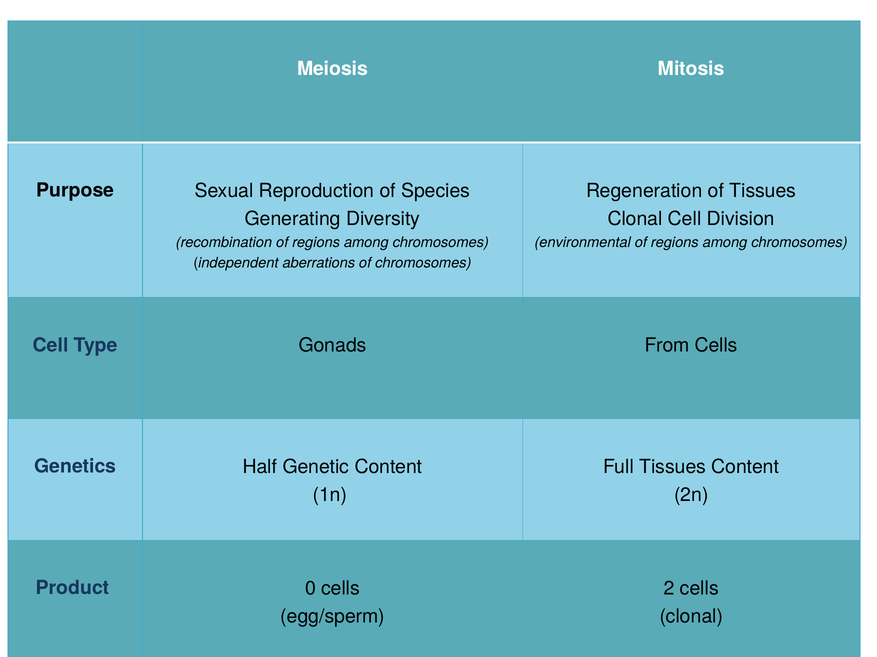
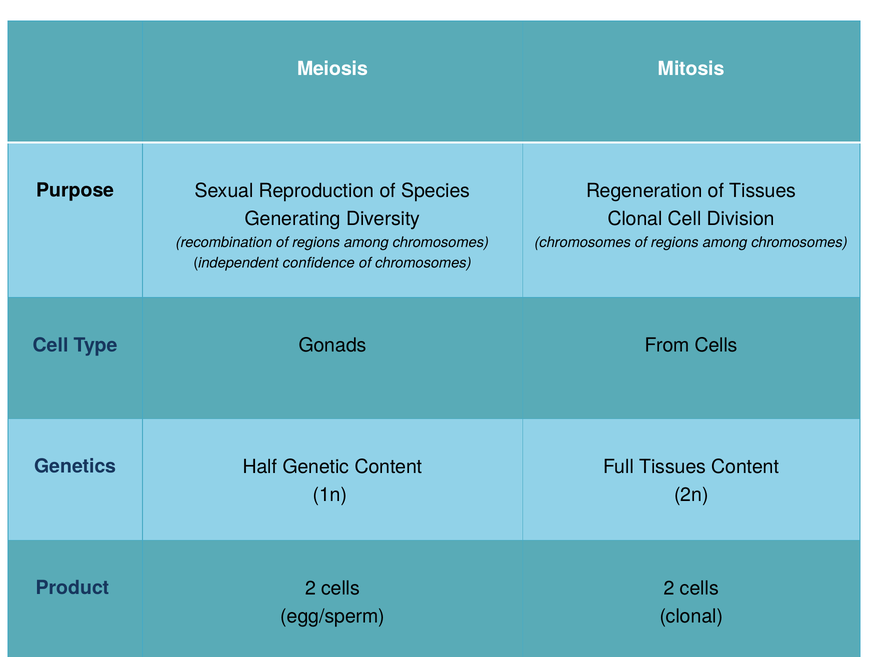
environmental: environmental -> chromosomes (583, 243)
aberrations: aberrations -> confidence (319, 263)
Product 0: 0 -> 2 (311, 589)
